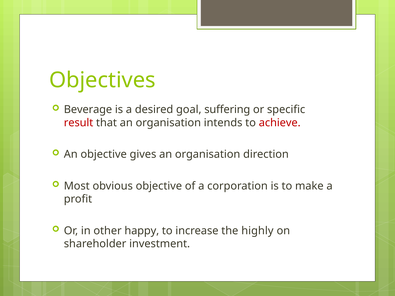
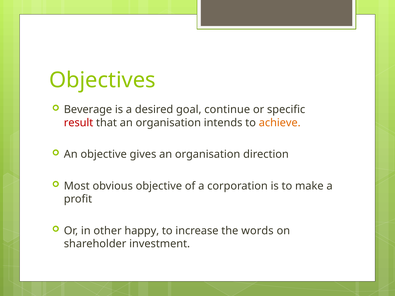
suffering: suffering -> continue (227, 110)
achieve colour: red -> orange (280, 123)
highly: highly -> words (257, 231)
